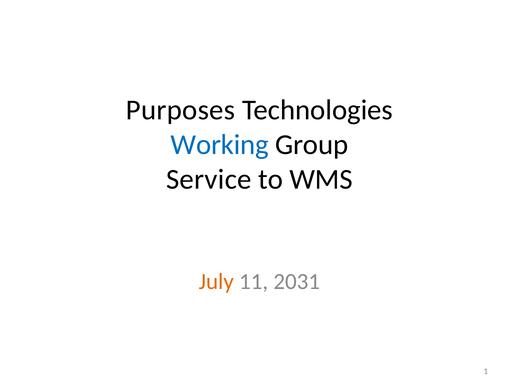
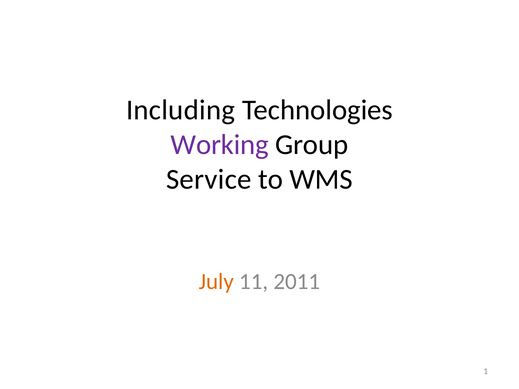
Purposes: Purposes -> Including (181, 110)
Working colour: blue -> purple (220, 145)
2031: 2031 -> 2011 (297, 282)
